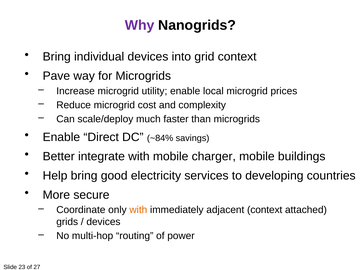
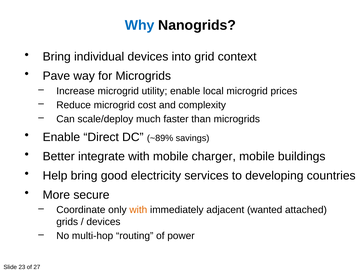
Why colour: purple -> blue (140, 25)
~84%: ~84% -> ~89% (160, 139)
adjacent context: context -> wanted (265, 210)
